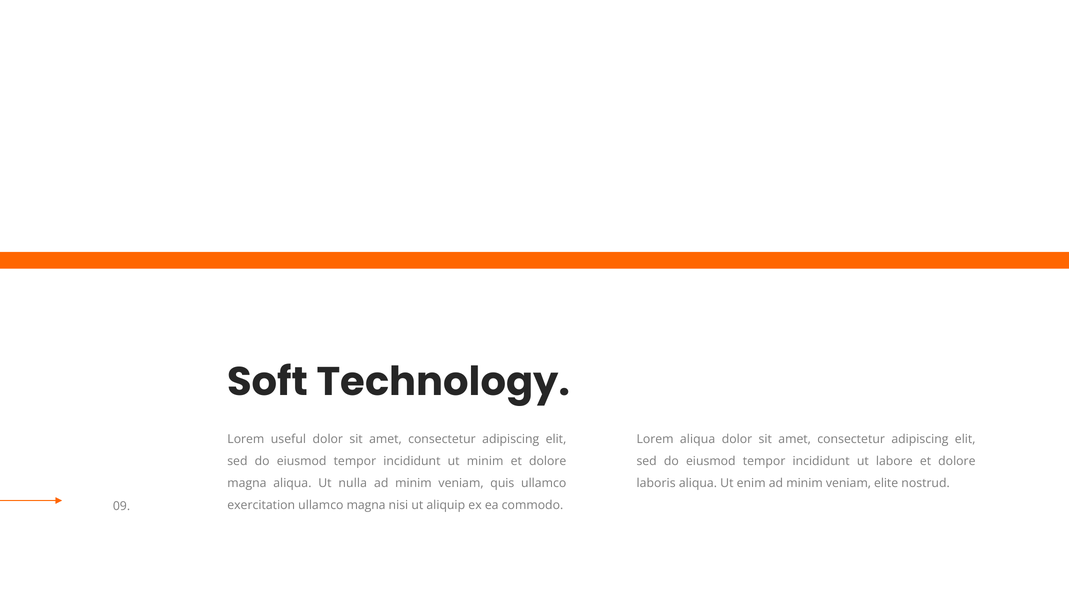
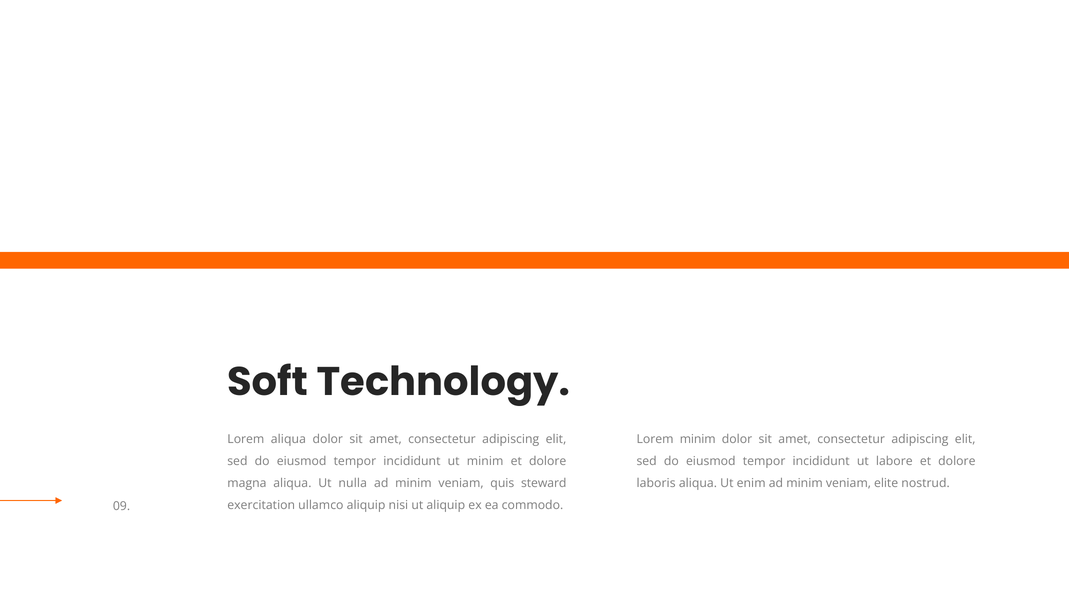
Lorem useful: useful -> aliqua (288, 439)
Lorem aliqua: aliqua -> minim (698, 440)
quis ullamco: ullamco -> steward (544, 484)
ullamco magna: magna -> aliquip (366, 506)
